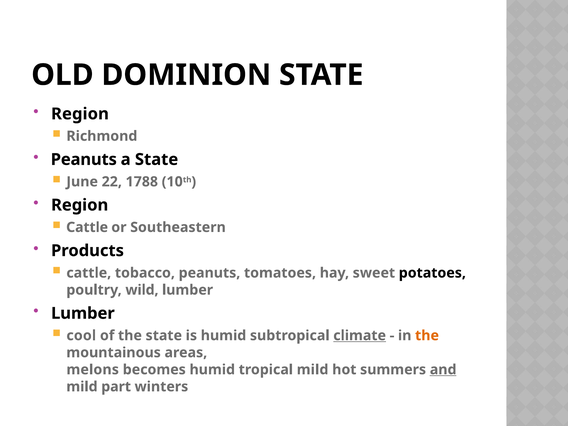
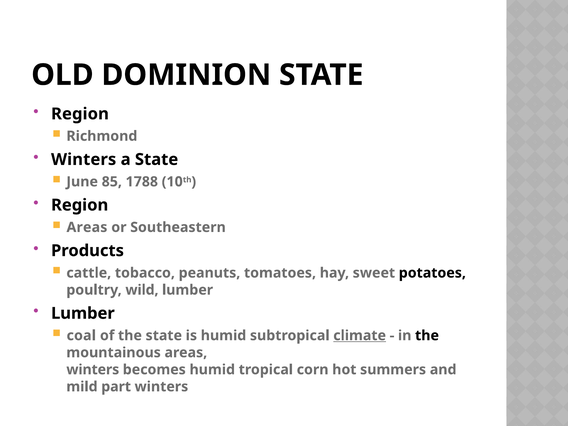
Peanuts: Peanuts -> Winters (84, 159)
22: 22 -> 85 (112, 182)
Cattle: Cattle -> Areas (87, 227)
cool: cool -> coal (81, 336)
the colour: orange -> black (427, 336)
melons: melons -> winters (93, 370)
tropical mild: mild -> corn (313, 370)
and underline: present -> none (443, 370)
